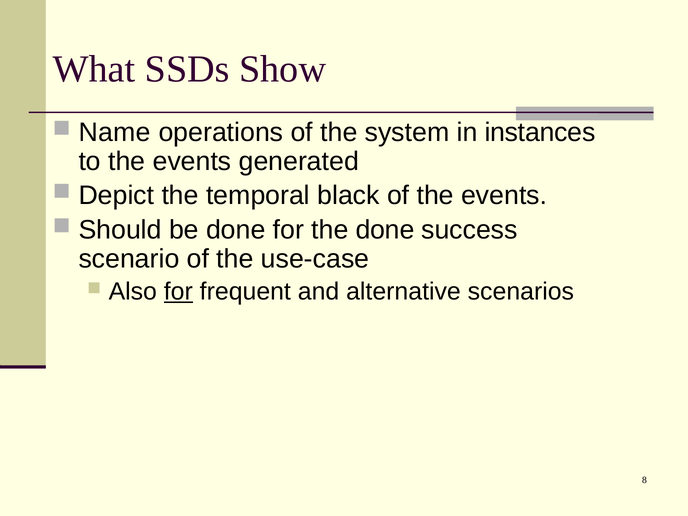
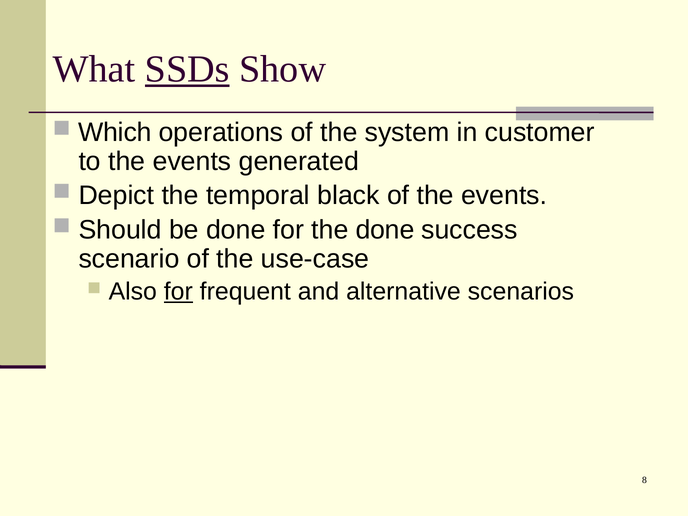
SSDs underline: none -> present (187, 69)
Name: Name -> Which (115, 132)
instances: instances -> customer (540, 132)
